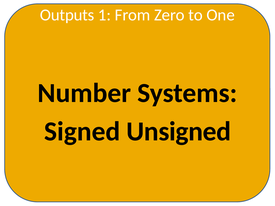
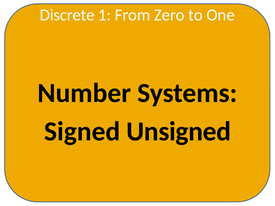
Outputs: Outputs -> Discrete (67, 15)
